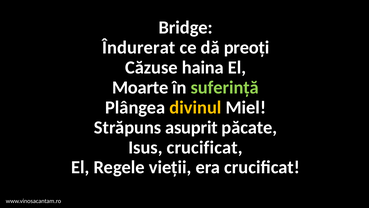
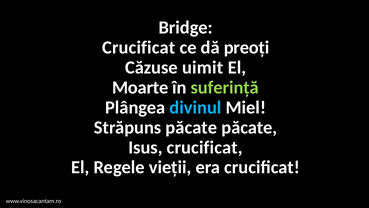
Îndurerat: Îndurerat -> Crucificat (139, 47)
haina: haina -> uimit (203, 67)
divinul colour: yellow -> light blue (195, 107)
Străpuns asuprit: asuprit -> păcate (191, 127)
